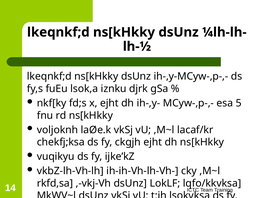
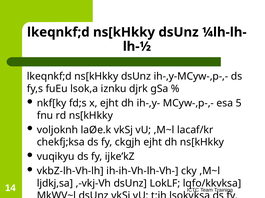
rkfd,sa: rkfd,sa -> ljdkj,sa (55, 184)
